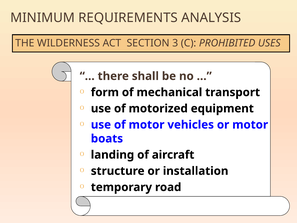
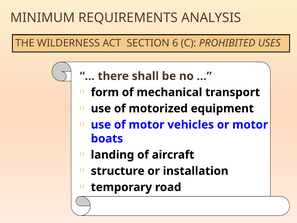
3: 3 -> 6 (175, 43)
